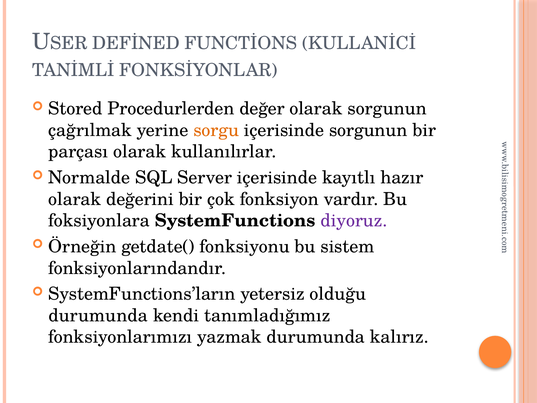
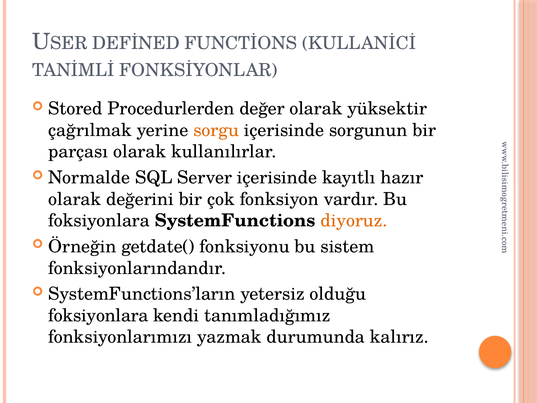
olarak sorgunun: sorgunun -> yüksektir (387, 109)
diyoruz colour: purple -> orange (354, 220)
durumunda: durumunda -> foksiyonlara (98, 315)
